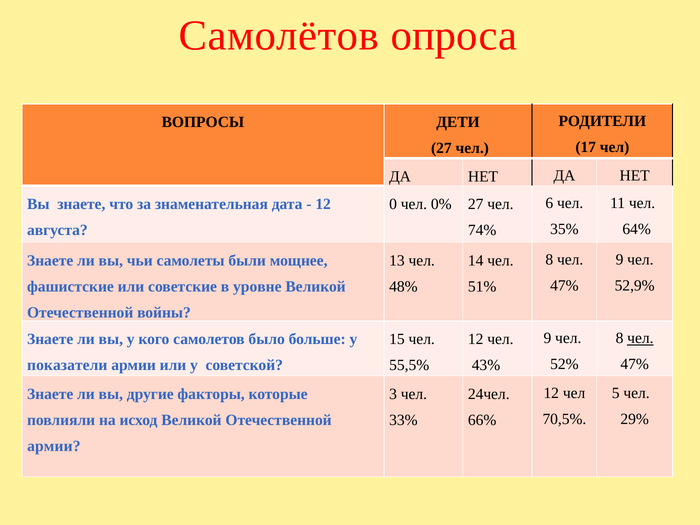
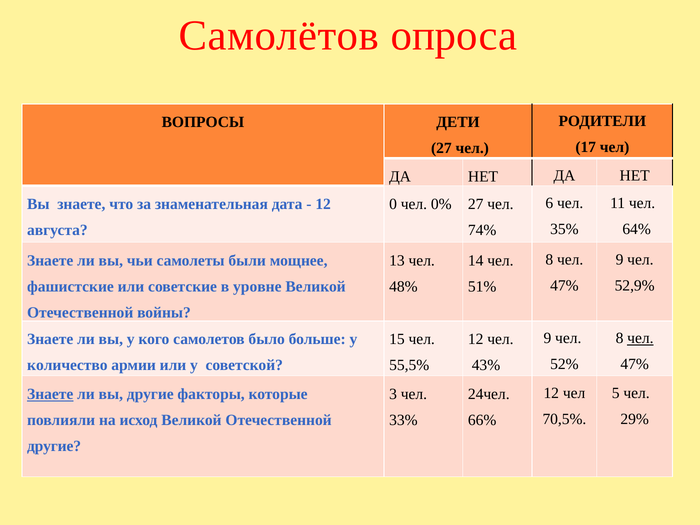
показатели: показатели -> количество (67, 365)
Знаете underline: none -> present (50, 394)
армии: армии -> другие (54, 446)
